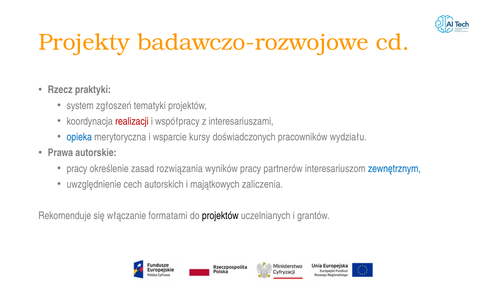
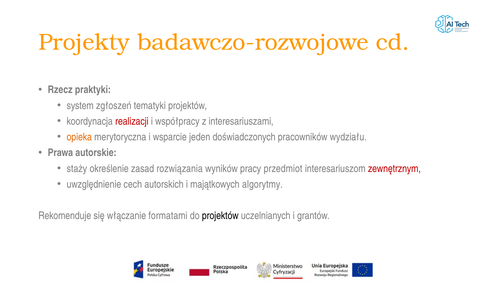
opieka colour: blue -> orange (79, 137)
kursy: kursy -> jeden (200, 137)
pracy: pracy -> staży (77, 169)
partnerów: partnerów -> przedmiot (283, 169)
zewnętrznym colour: blue -> red (394, 169)
zaliczenia: zaliczenia -> algorytmy (262, 184)
